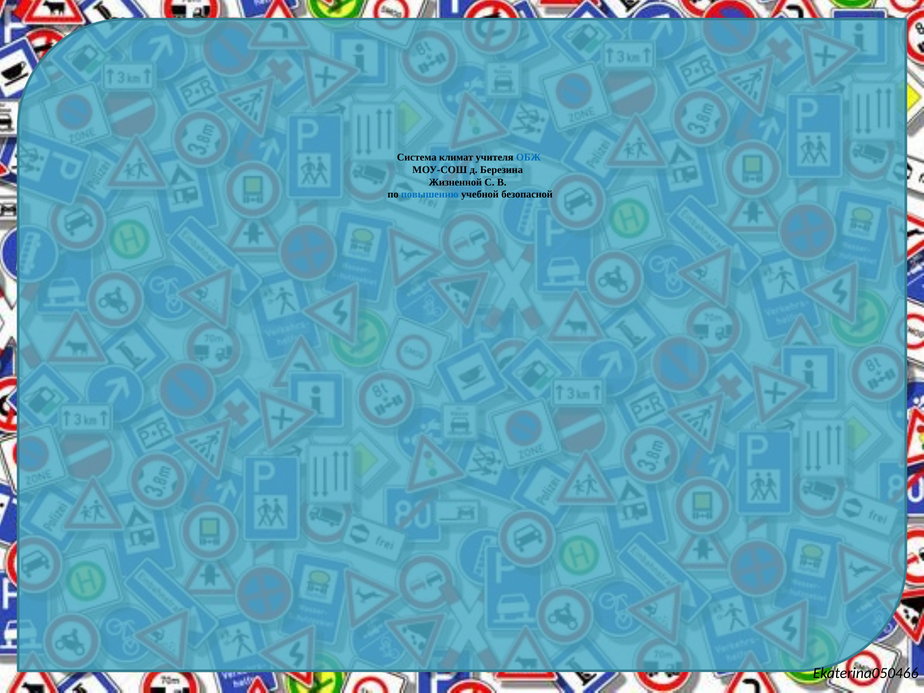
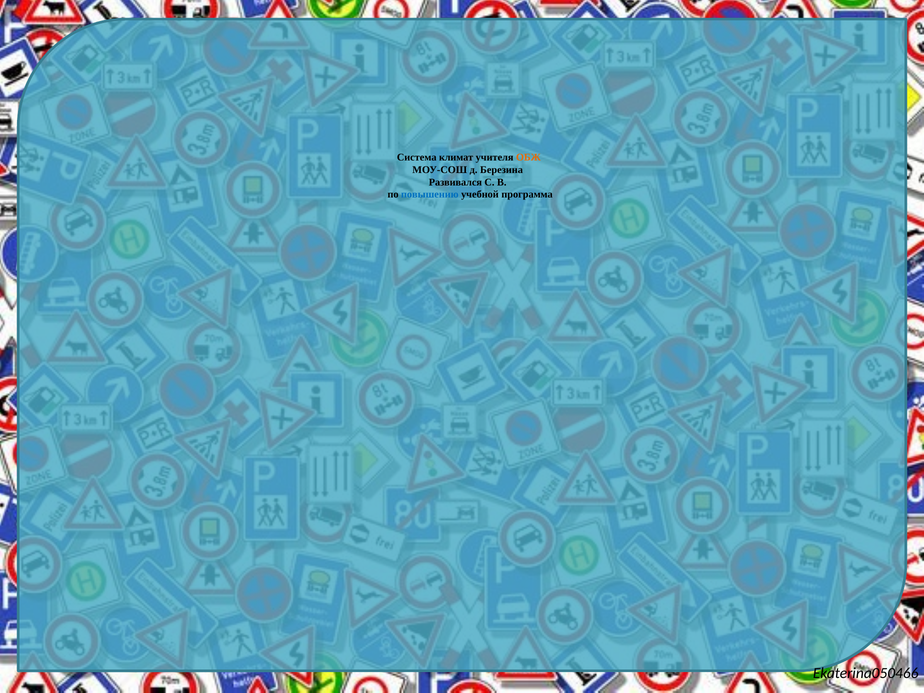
ОБЖ colour: blue -> orange (528, 158)
Жизненной: Жизненной -> Развивался (455, 182)
безопасной: безопасной -> программа (527, 194)
